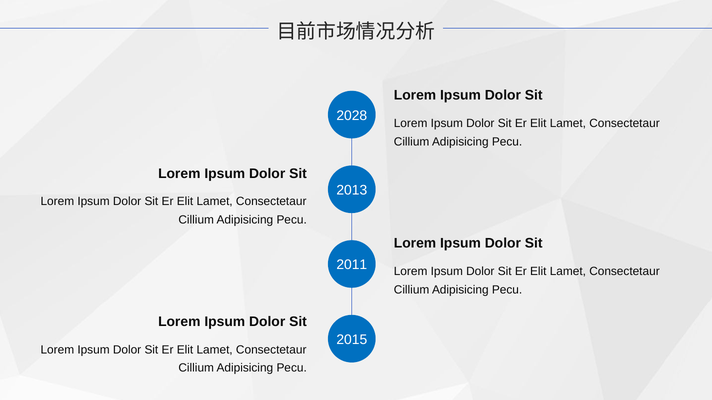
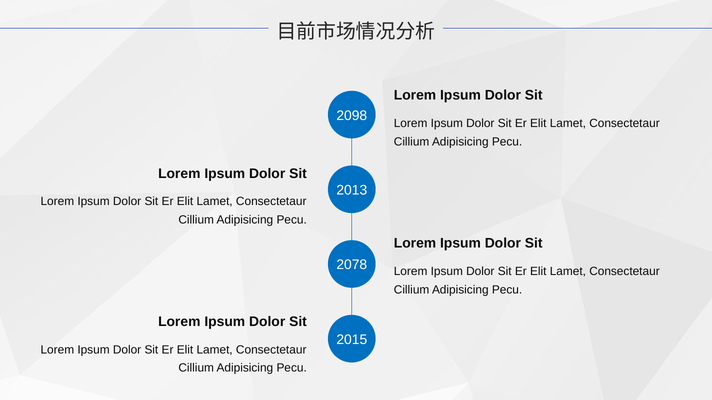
2028: 2028 -> 2098 (352, 116)
2011: 2011 -> 2078 (352, 265)
